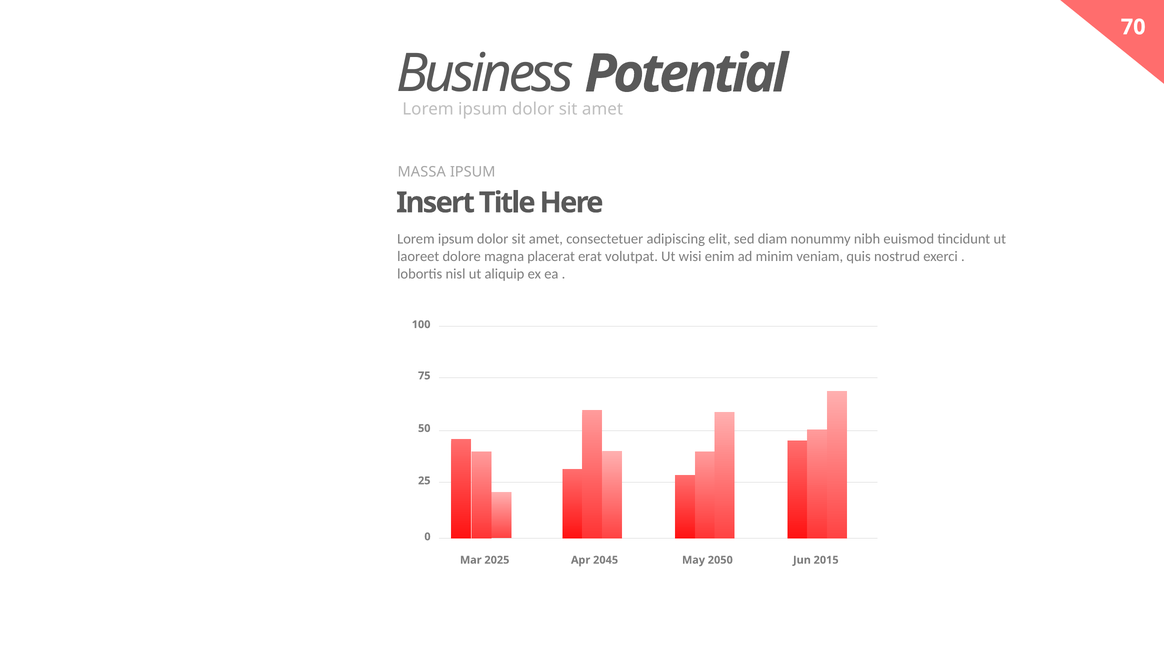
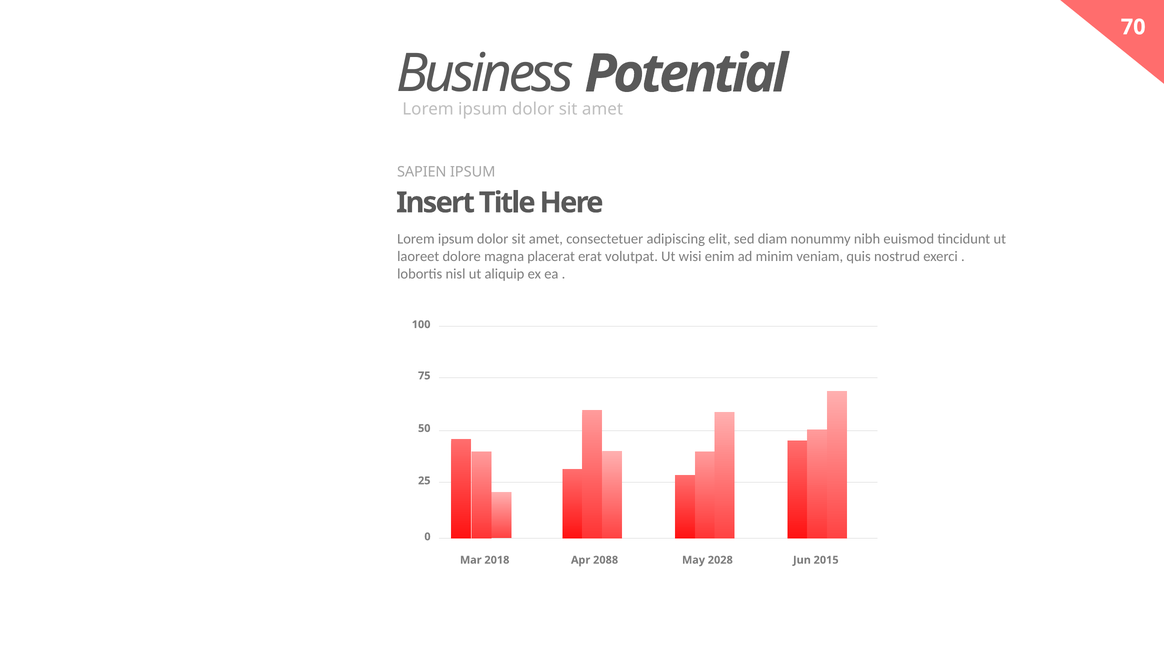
MASSA: MASSA -> SAPIEN (422, 172)
2025: 2025 -> 2018 (497, 560)
2045: 2045 -> 2088 (606, 560)
2050: 2050 -> 2028 (720, 560)
